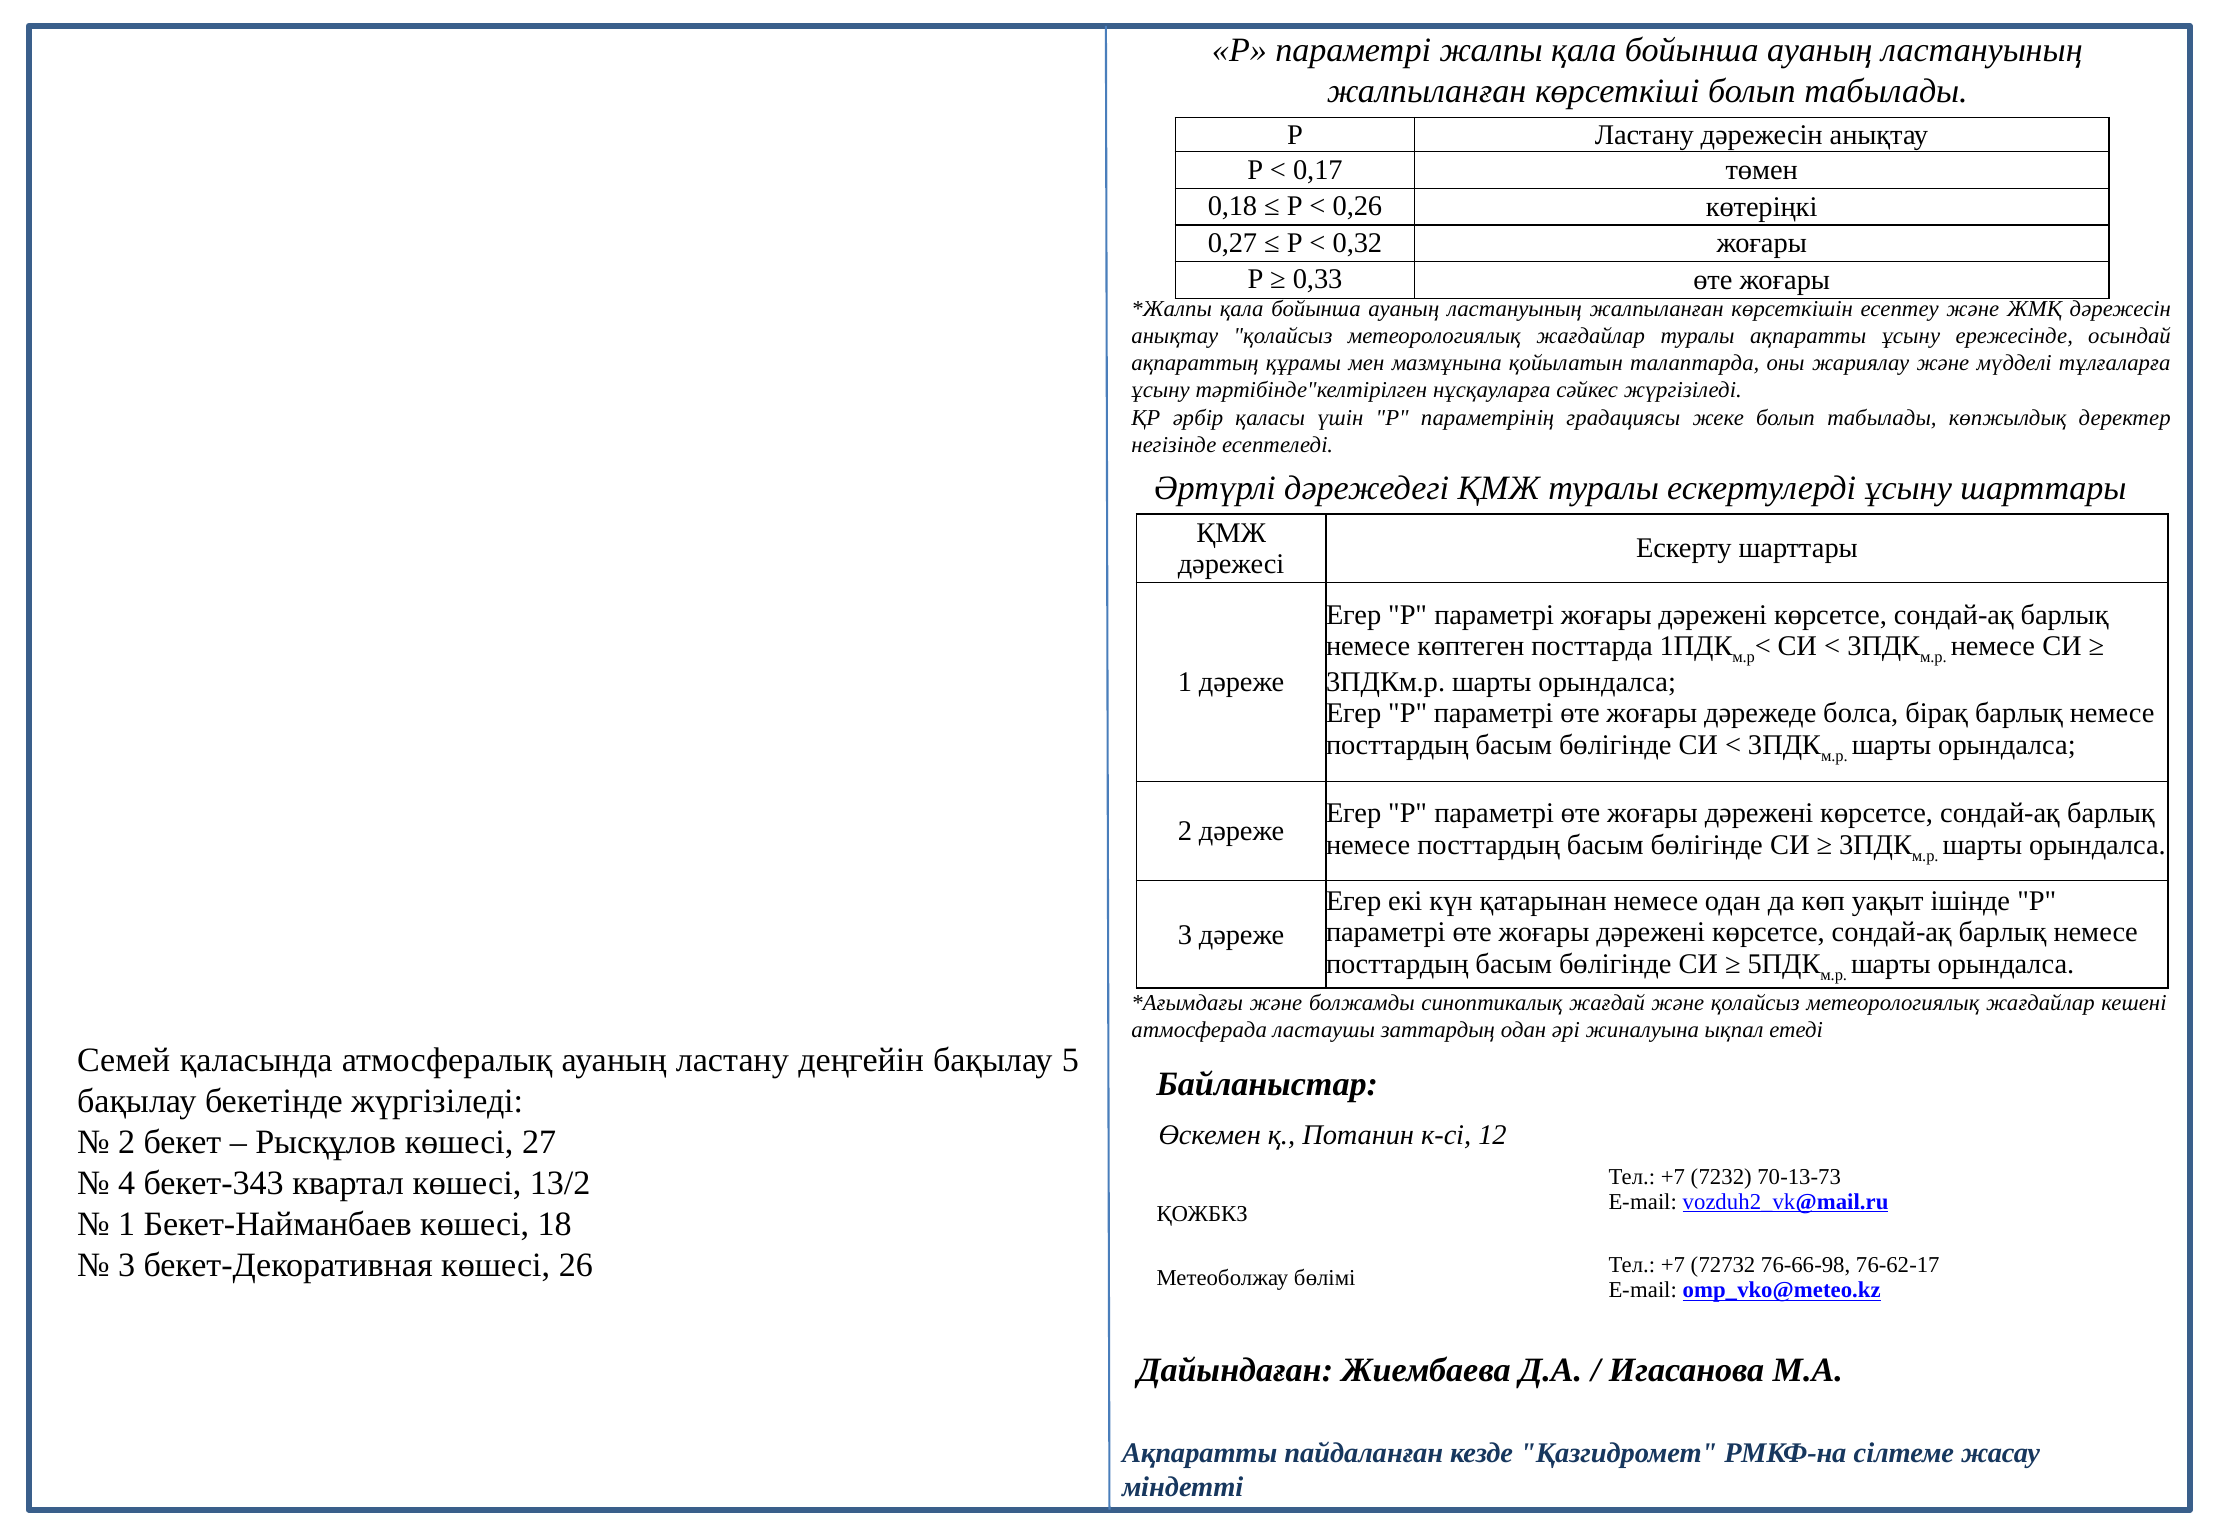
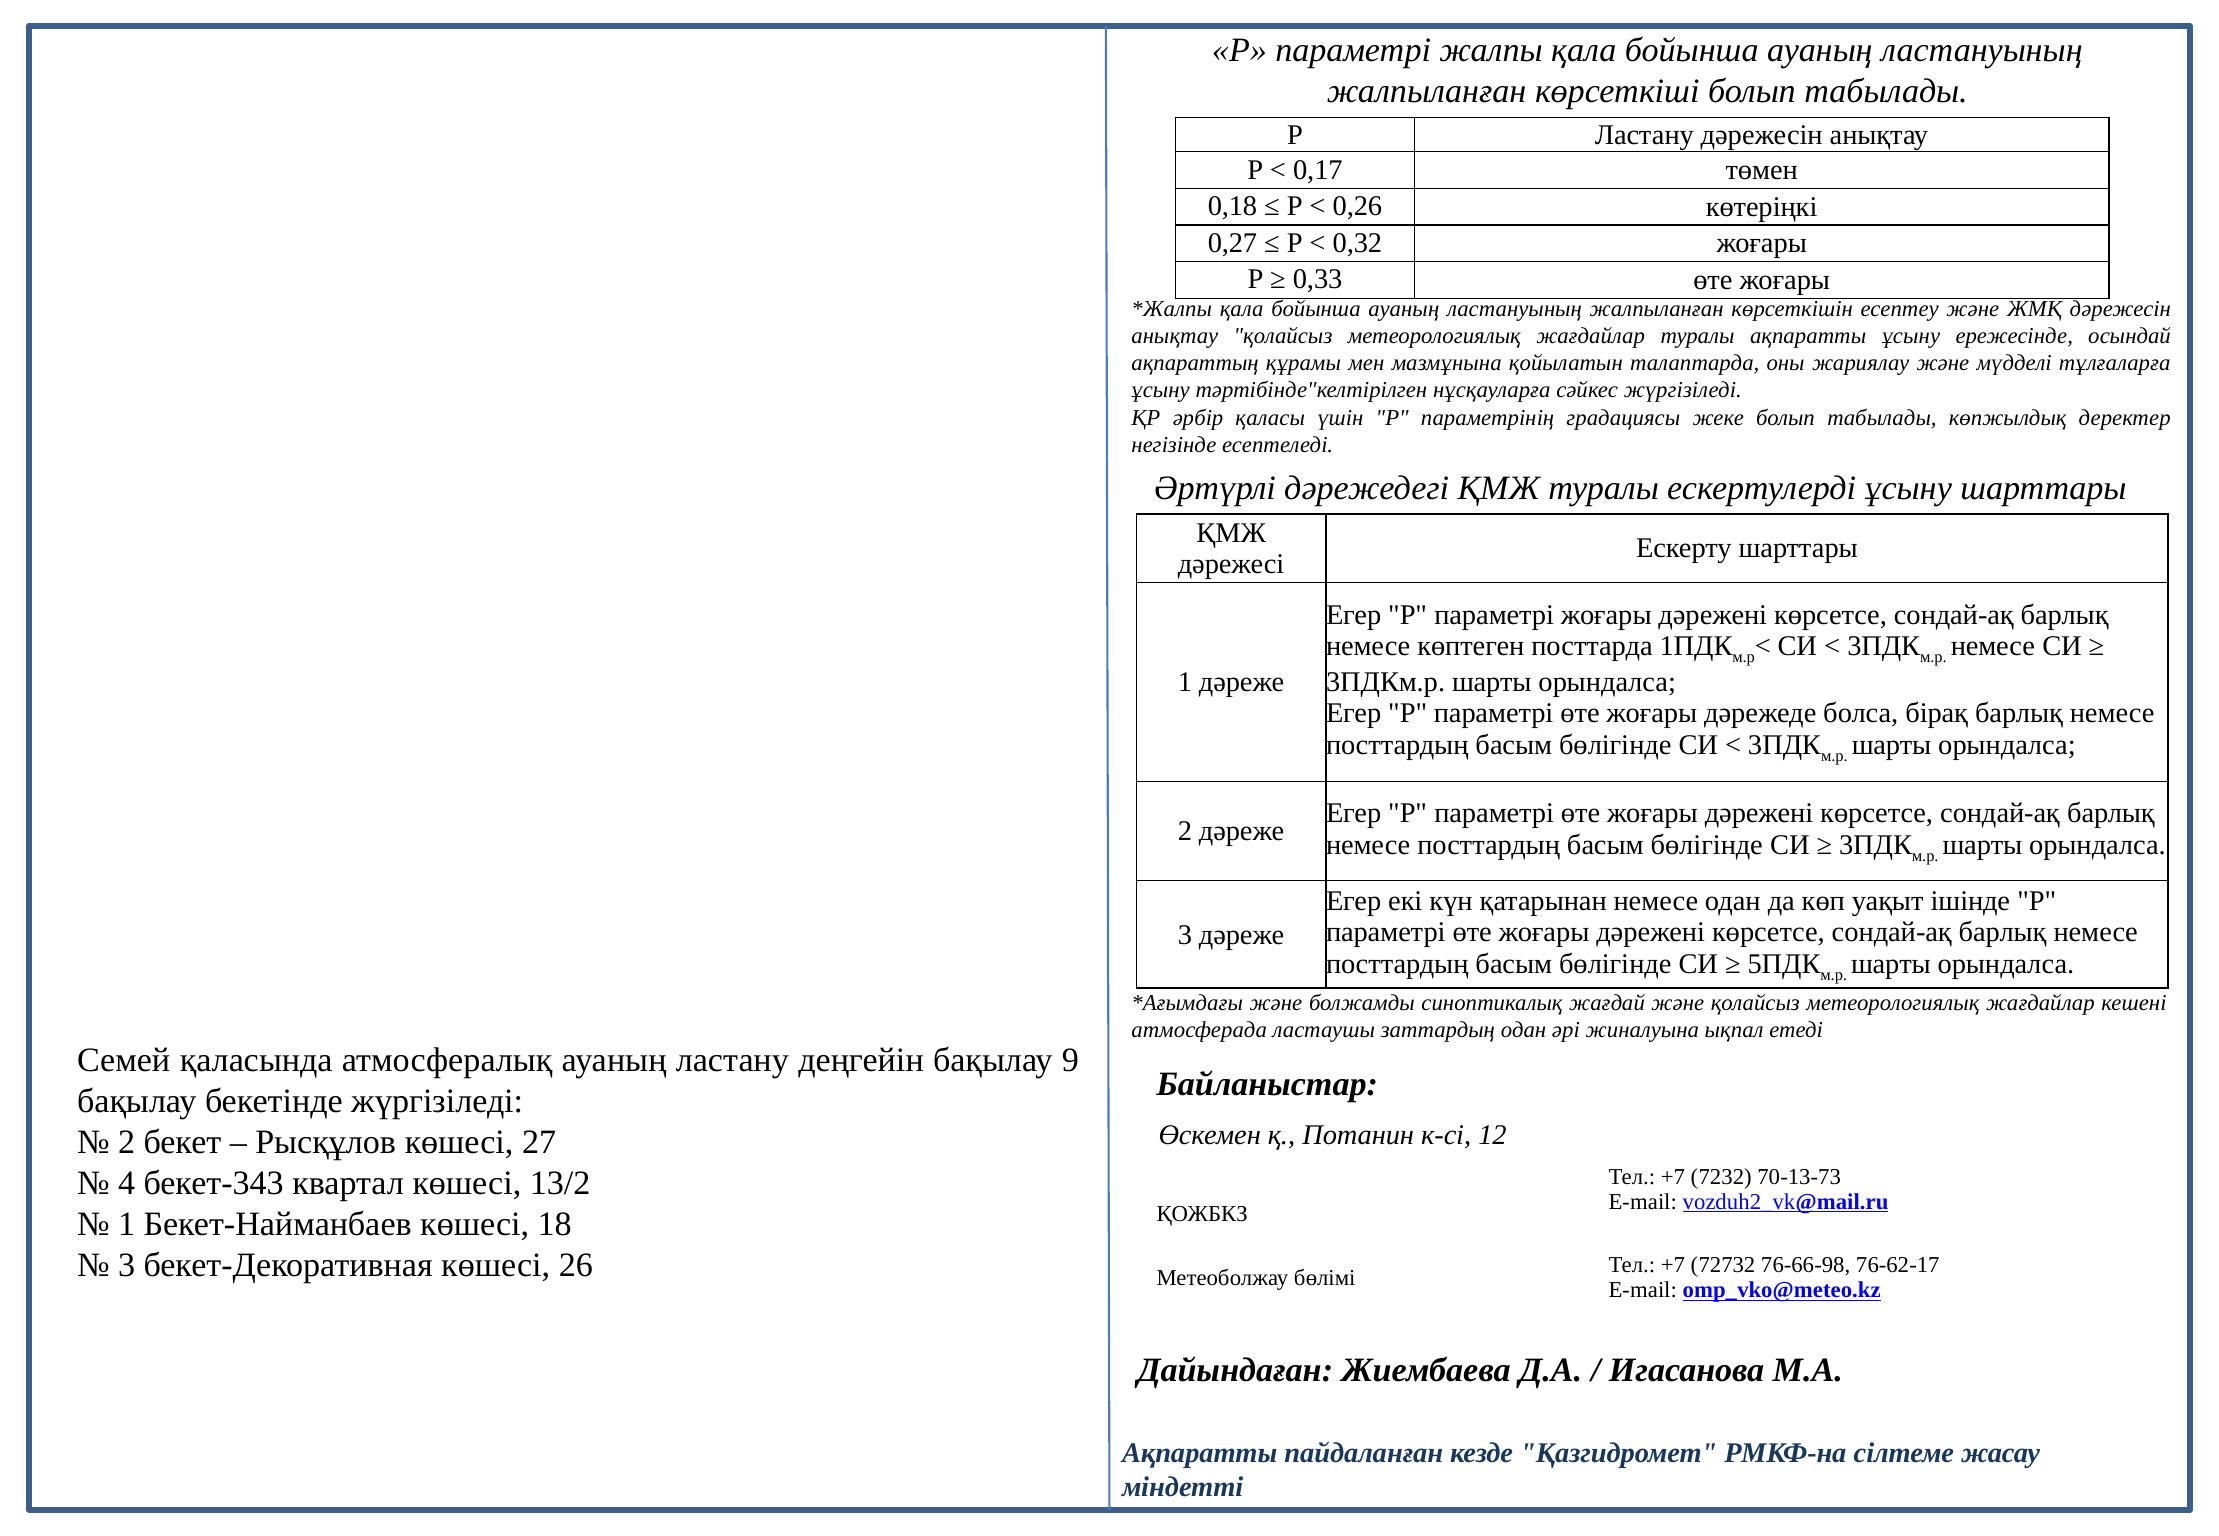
5: 5 -> 9 (1070, 1060)
